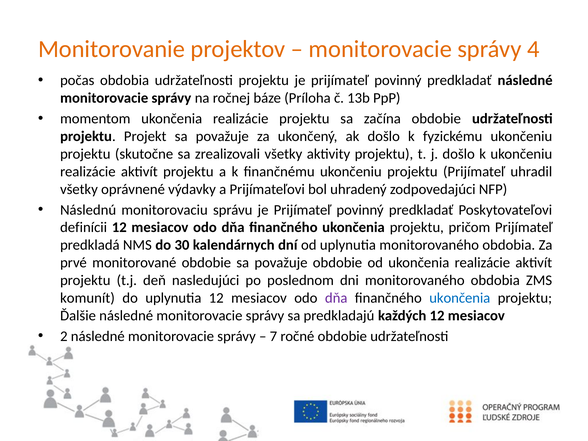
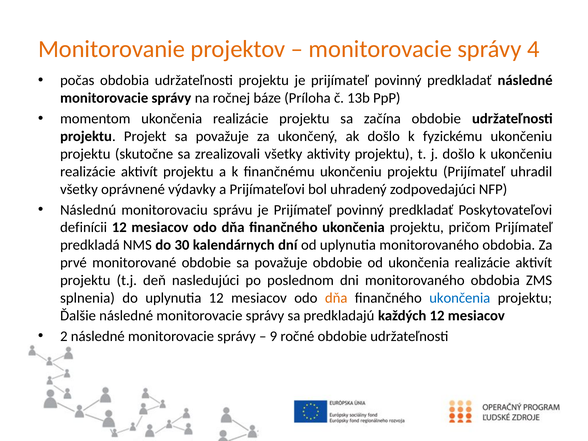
komunít: komunít -> splnenia (87, 298)
dňa colour: purple -> orange (336, 298)
7: 7 -> 9 (273, 336)
